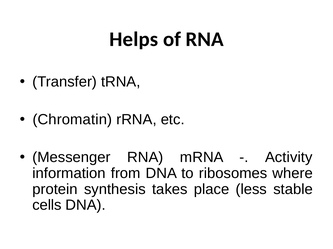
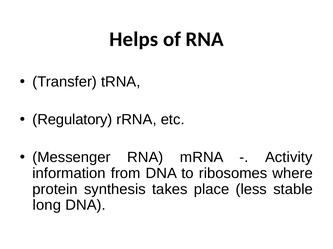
Chromatin: Chromatin -> Regulatory (72, 120)
cells: cells -> long (47, 206)
